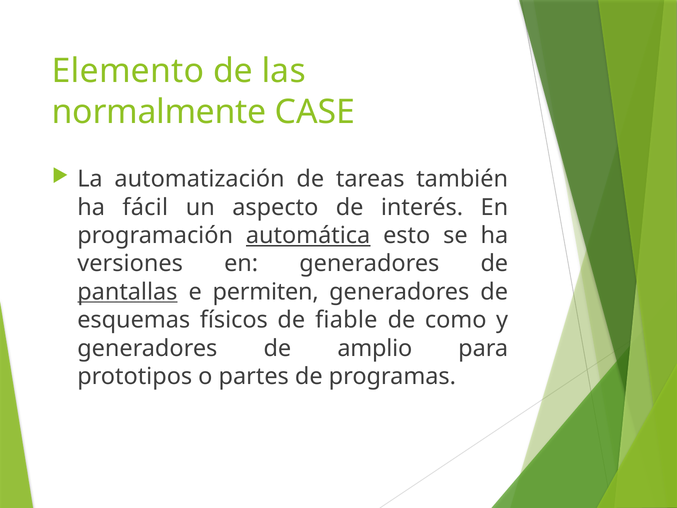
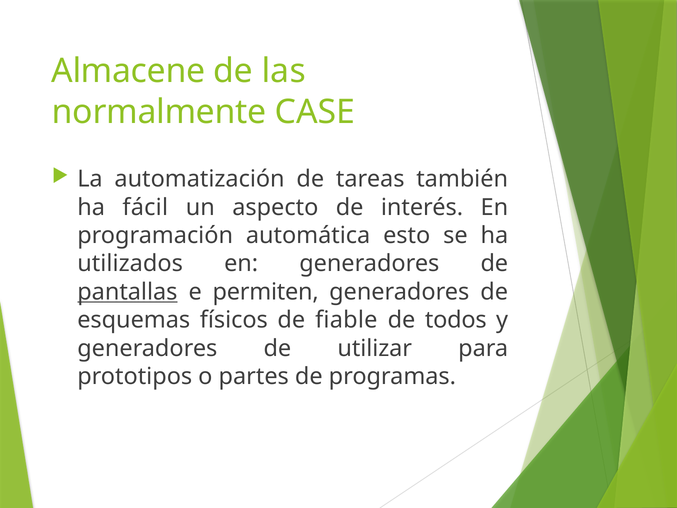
Elemento: Elemento -> Almacene (128, 71)
automática underline: present -> none (308, 235)
versiones: versiones -> utilizados (130, 264)
como: como -> todos (456, 320)
amplio: amplio -> utilizar (375, 348)
